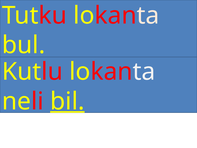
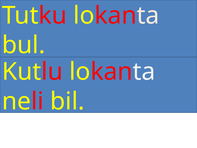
bil underline: present -> none (67, 101)
